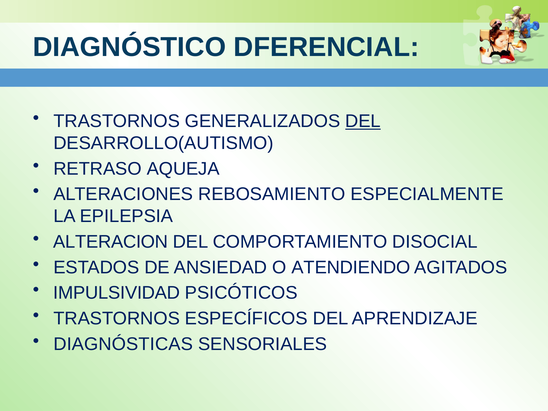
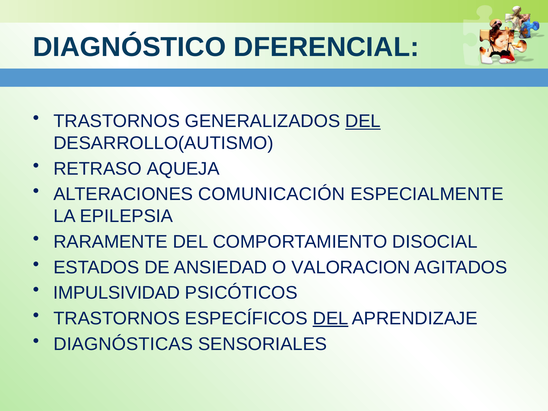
REBOSAMIENTO: REBOSAMIENTO -> COMUNICACIÓN (272, 194)
ALTERACION: ALTERACION -> RARAMENTE (111, 242)
ATENDIENDO: ATENDIENDO -> VALORACION (351, 267)
DEL underline: none -> present (331, 318)
